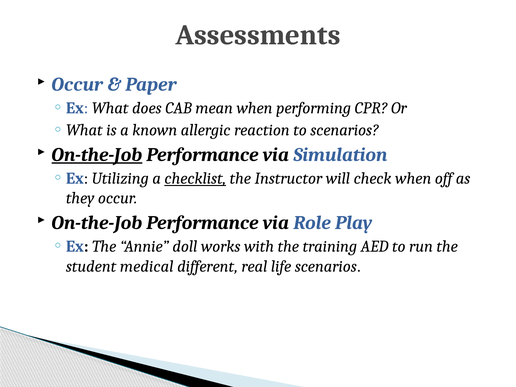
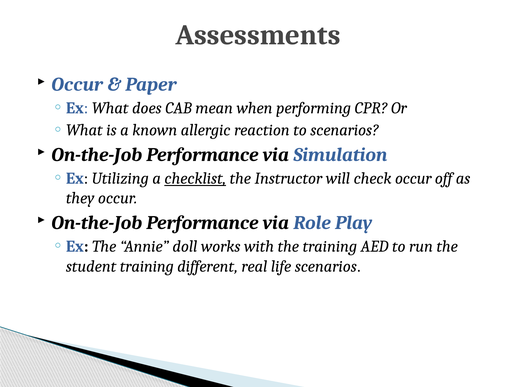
On-the-Job underline: present -> none (97, 155)
check when: when -> occur (413, 178)
student medical: medical -> training (147, 266)
